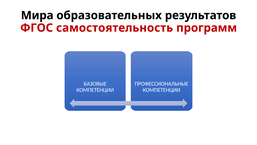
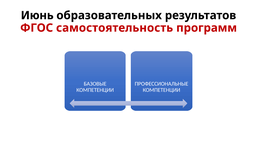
Мира: Мира -> Июнь (37, 15)
